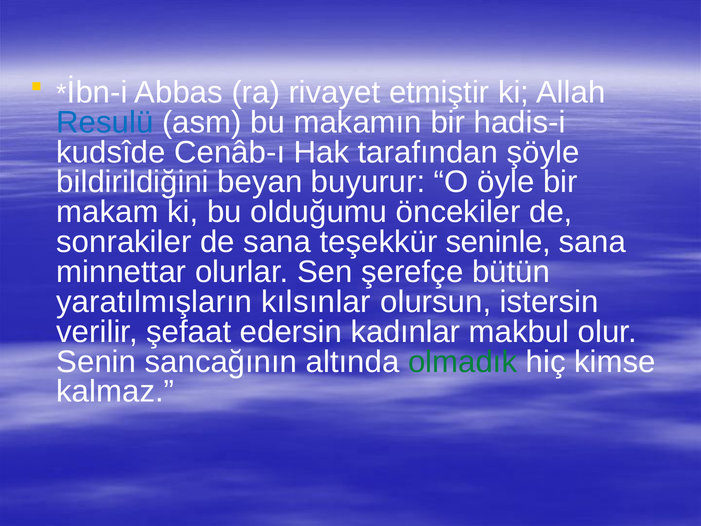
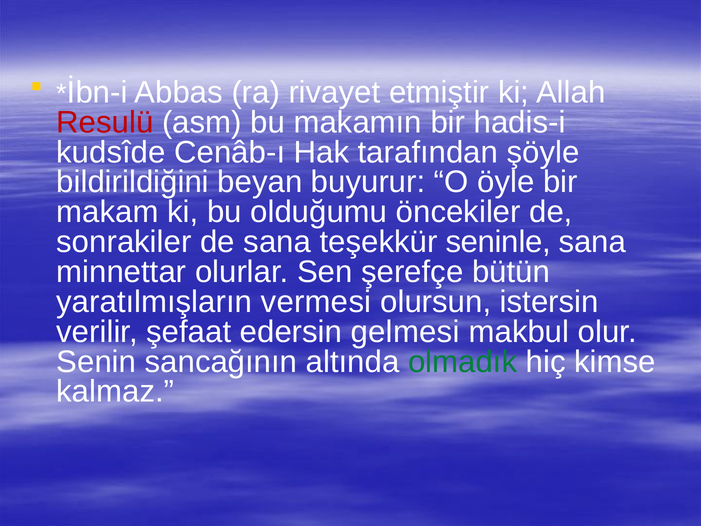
Resulü colour: blue -> red (105, 122)
kılsınlar: kılsınlar -> vermesi (316, 302)
kadınlar: kadınlar -> gelmesi (405, 332)
